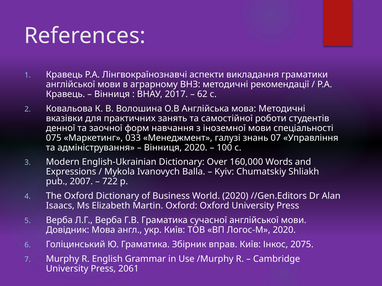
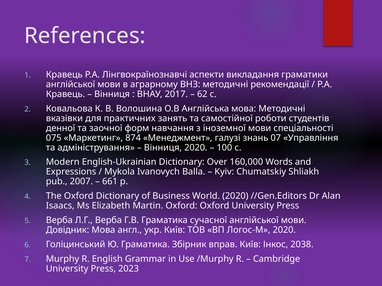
033: 033 -> 874 (133, 138)
722: 722 -> 661 (110, 182)
2075: 2075 -> 2038 (302, 245)
2061: 2061 -> 2023 (129, 269)
